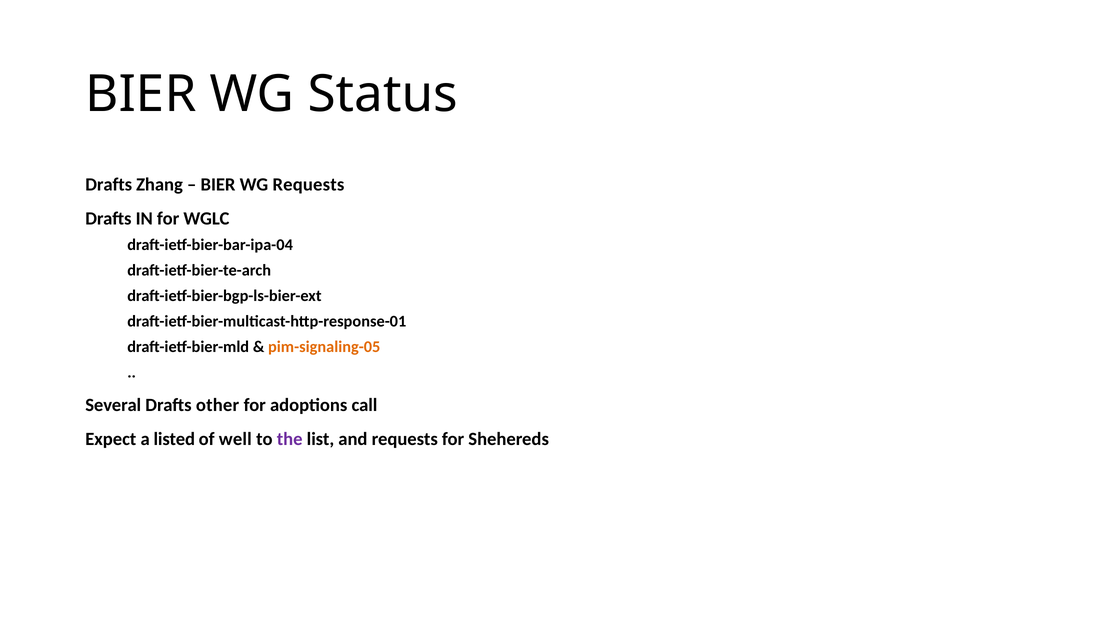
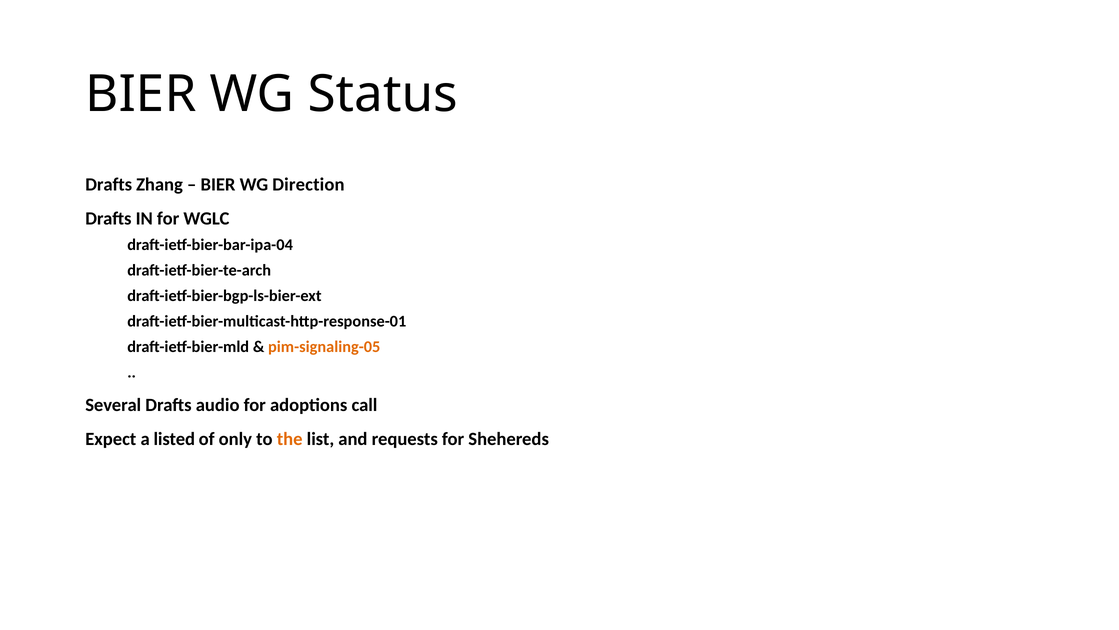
WG Requests: Requests -> Direction (308, 184)
other: other -> audio (218, 405)
well: well -> only (235, 439)
the colour: purple -> orange (290, 439)
